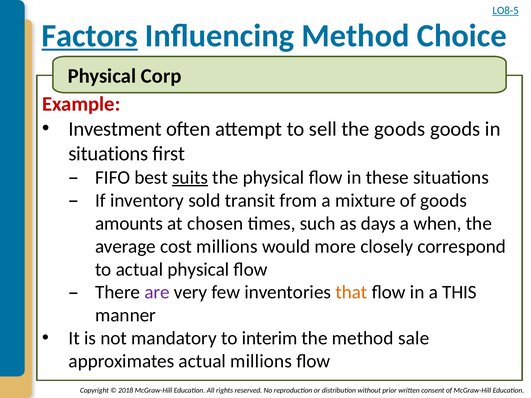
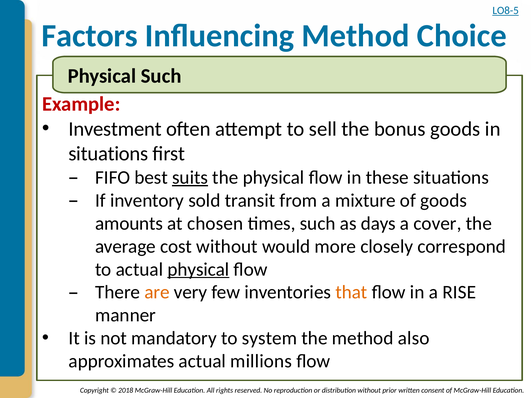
Factors underline: present -> none (90, 36)
Physical Corp: Corp -> Such (161, 76)
the goods: goods -> bonus (400, 129)
when: when -> cover (437, 224)
cost millions: millions -> without (227, 247)
physical underline: none -> present (198, 270)
are colour: purple -> orange (157, 293)
THIS: THIS -> RISE (459, 293)
interim: interim -> system (269, 339)
sale: sale -> also (414, 339)
